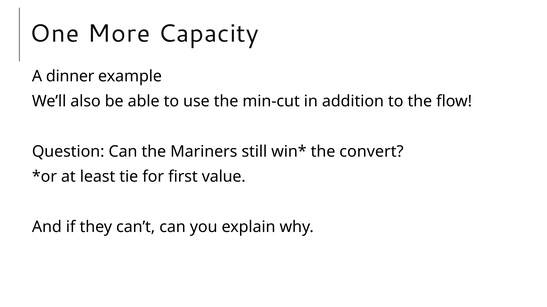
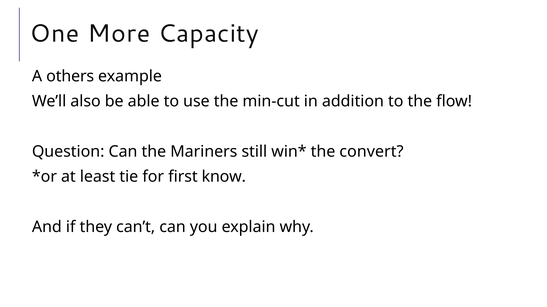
dinner: dinner -> others (70, 76)
value: value -> know (224, 177)
